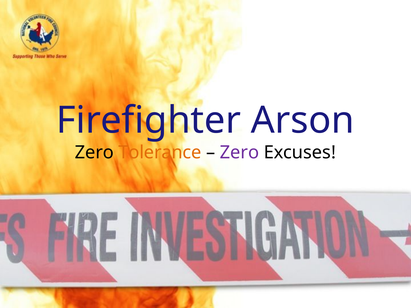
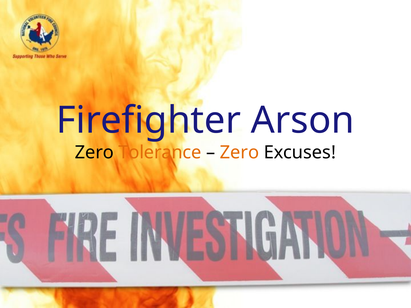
Zero colour: purple -> orange (240, 153)
